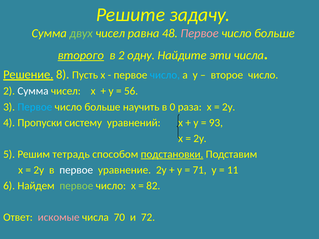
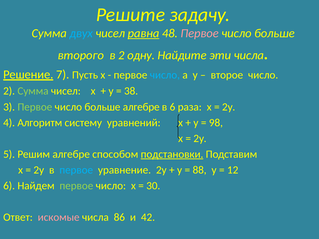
двух colour: light green -> light blue (81, 33)
равна underline: none -> present (143, 33)
второго underline: present -> none (81, 55)
8: 8 -> 7 (63, 75)
Сумма colour: white -> light green (33, 91)
56: 56 -> 38 (131, 91)
Первое colour: light blue -> light green (35, 107)
больше научить: научить -> алгебре (141, 107)
в 0: 0 -> 6 (172, 107)
Пропуски: Пропуски -> Алгоритм (40, 123)
93: 93 -> 98 (216, 123)
Решим тетрадь: тетрадь -> алгебре (71, 154)
первое colour: white -> light blue (76, 170)
71: 71 -> 88 (200, 170)
11: 11 -> 12 (233, 170)
82: 82 -> 30 (153, 186)
70: 70 -> 86 (119, 217)
72: 72 -> 42 (148, 217)
